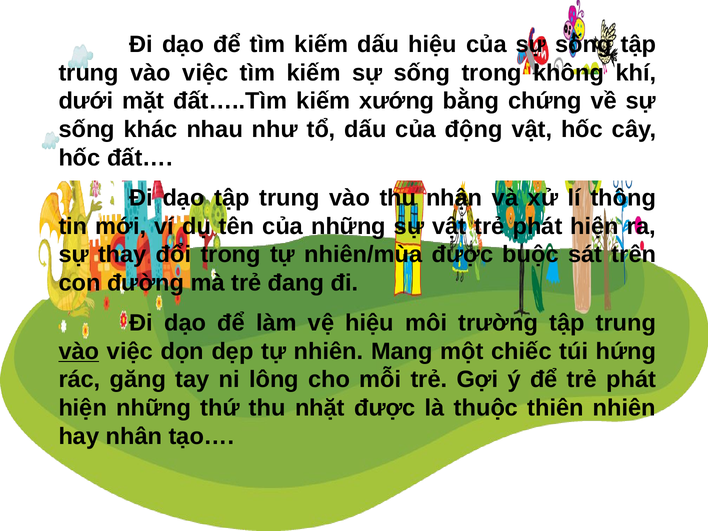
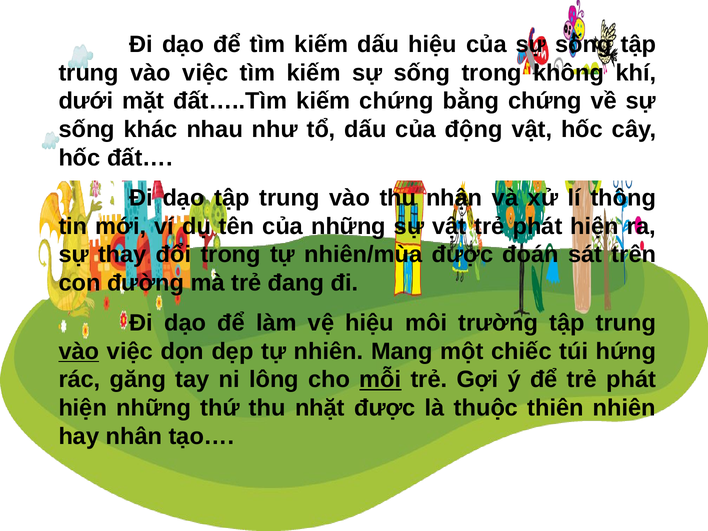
kiếm xướng: xướng -> chứng (396, 101)
buộc: buộc -> đoán (531, 255)
mỗi underline: none -> present (380, 380)
